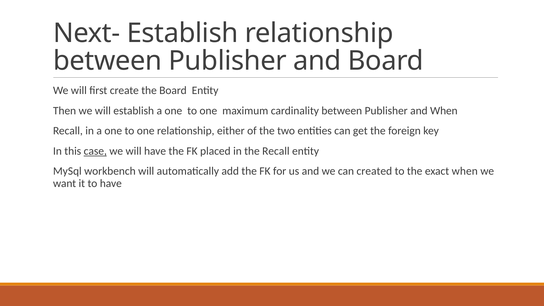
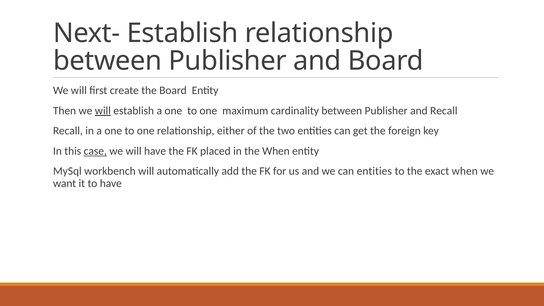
will underline: none -> present (103, 111)
and When: When -> Recall (444, 111)
the Recall: Recall -> When (276, 151)
can created: created -> entities (374, 171)
